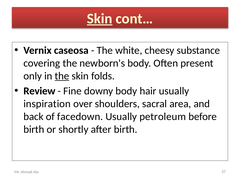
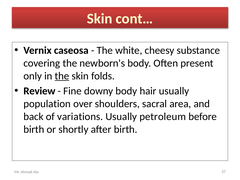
Skin underline: present -> none (100, 19)
inspiration: inspiration -> population (47, 104)
facedown: facedown -> variations (80, 116)
